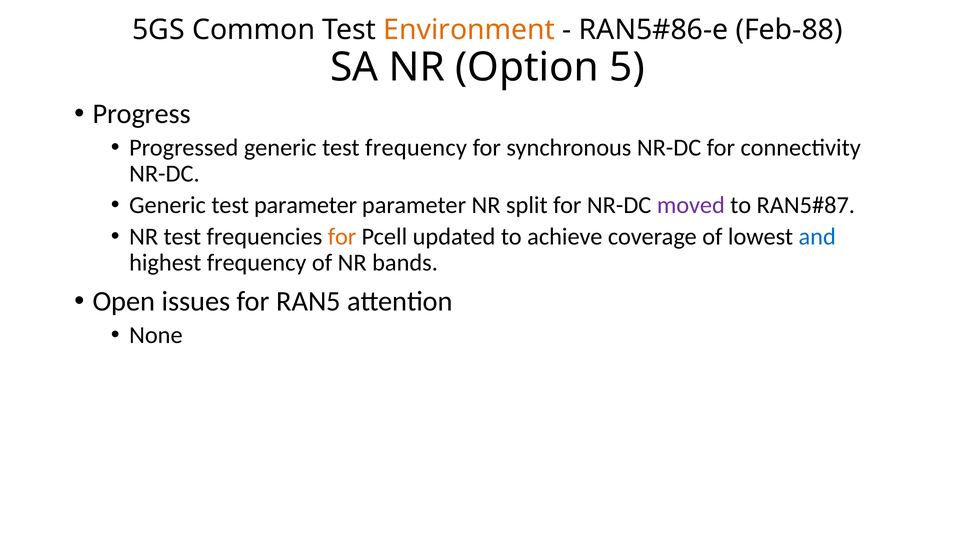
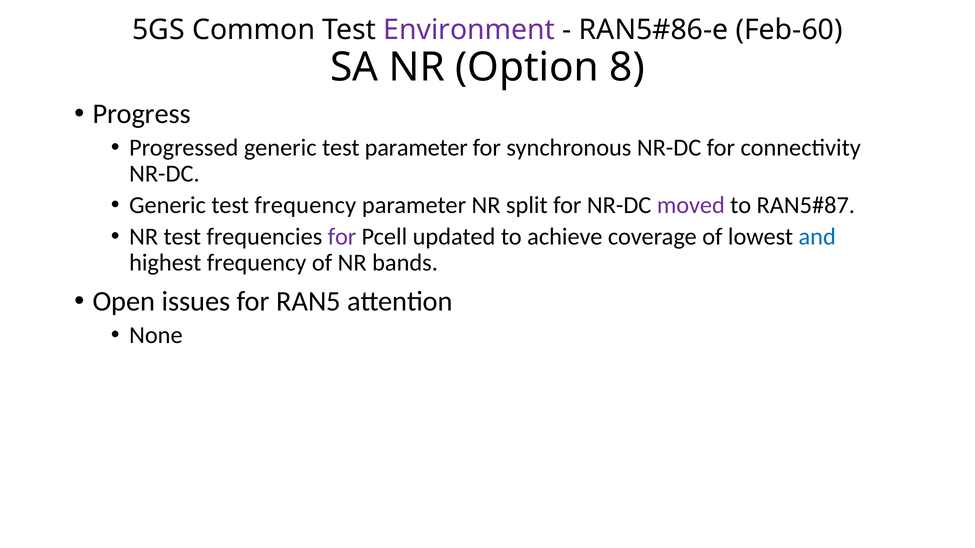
Environment colour: orange -> purple (469, 30)
Feb-88: Feb-88 -> Feb-60 (789, 30)
5: 5 -> 8 (627, 67)
test frequency: frequency -> parameter (416, 148)
test parameter: parameter -> frequency (305, 205)
for colour: orange -> purple (342, 237)
